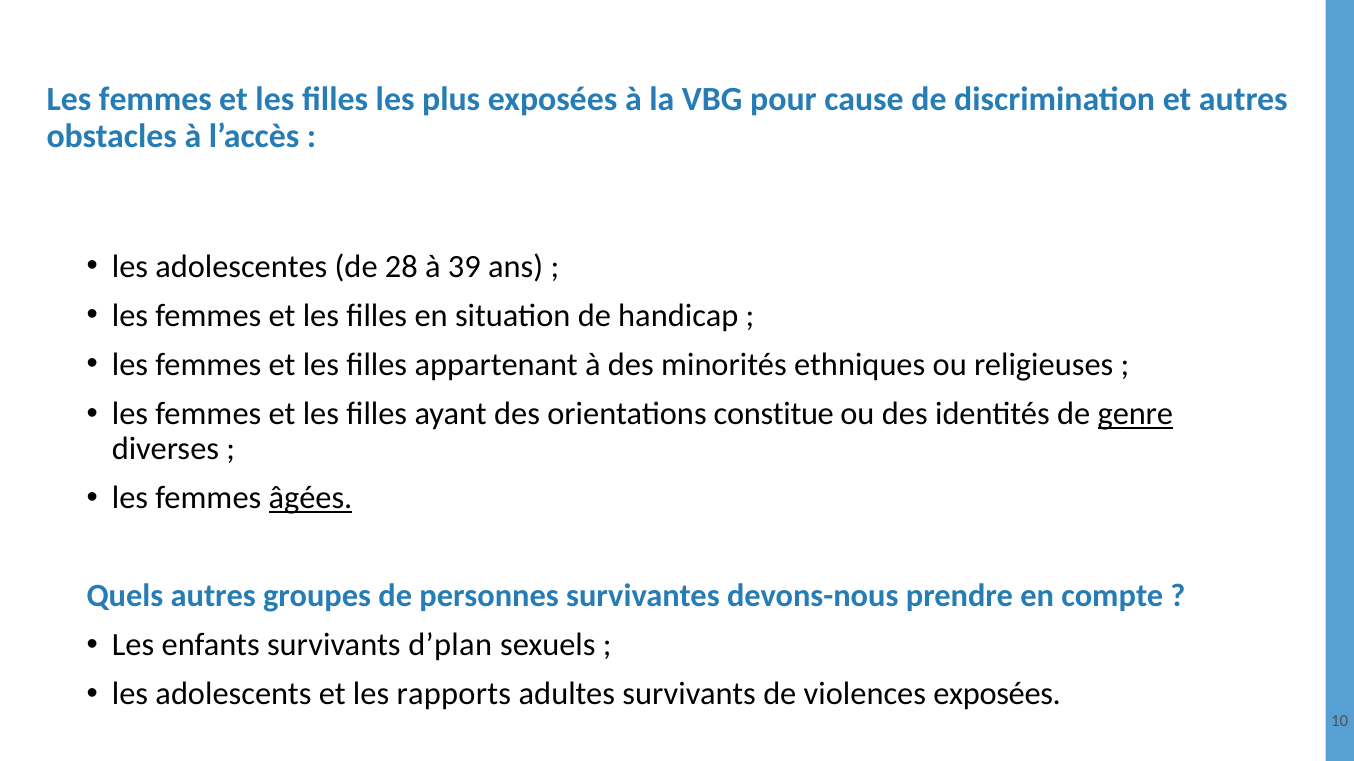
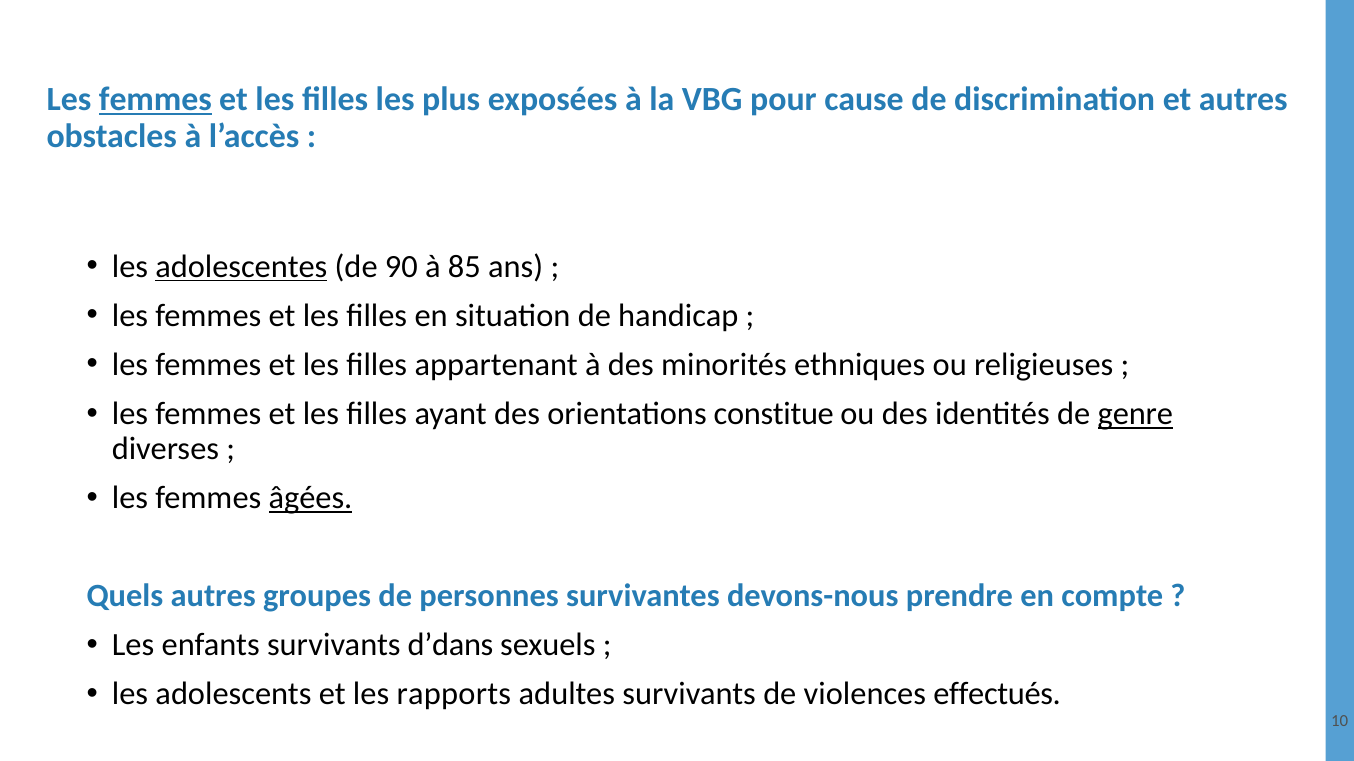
femmes underline: none -> present (155, 100)
adolescentes underline: none -> present (241, 267)
28: 28 -> 90 (401, 267)
39: 39 -> 85 (464, 267)
d’plan: d’plan -> d’dans (451, 646)
violences exposées: exposées -> effectués (997, 695)
